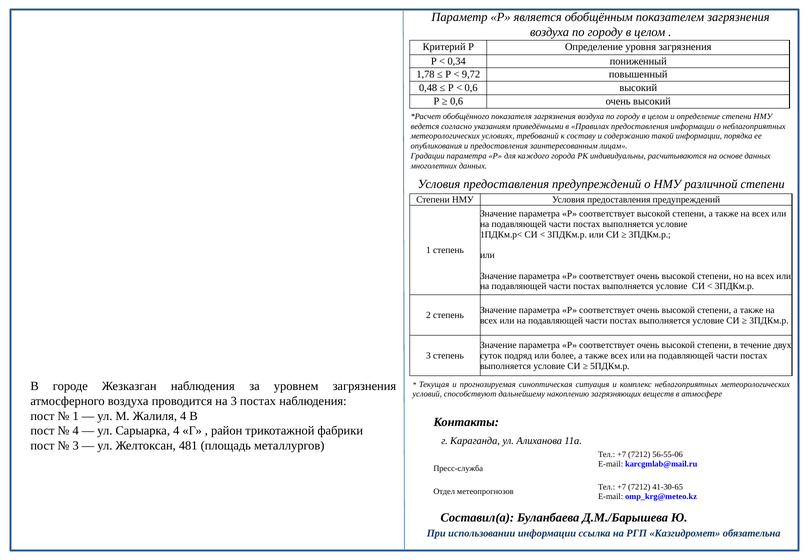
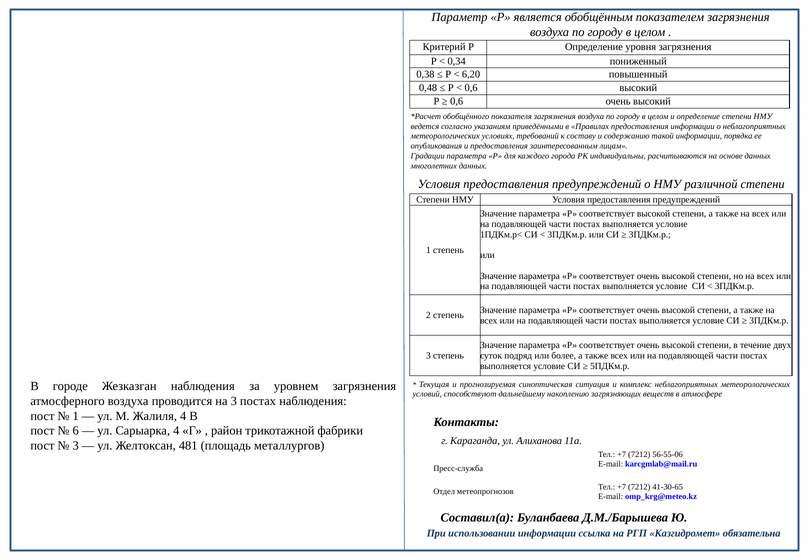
1,78: 1,78 -> 0,38 (425, 75)
9,72: 9,72 -> 6,20 (471, 75)
4: 4 -> 6 (76, 431)
